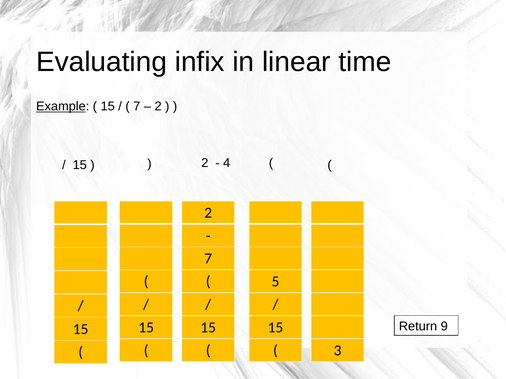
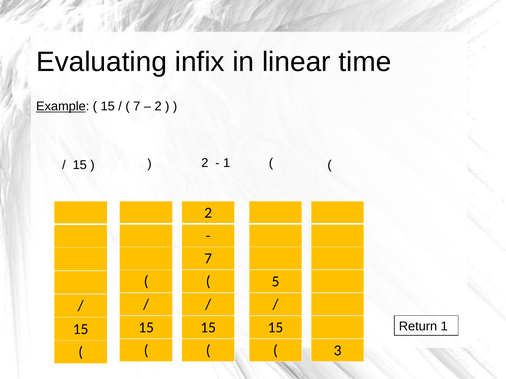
4: 4 -> 1 (227, 163)
Return 9: 9 -> 1 (444, 327)
